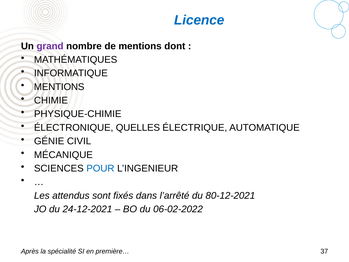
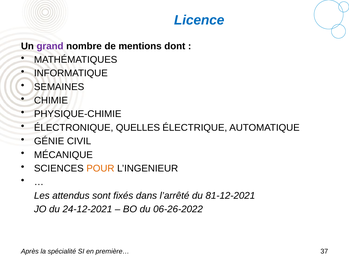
MENTIONS: MENTIONS -> SEMAINES (59, 87)
POUR colour: blue -> orange (100, 168)
80-12-2021: 80-12-2021 -> 81-12-2021 (230, 195)
06-02-2022: 06-02-2022 -> 06-26-2022 (178, 209)
